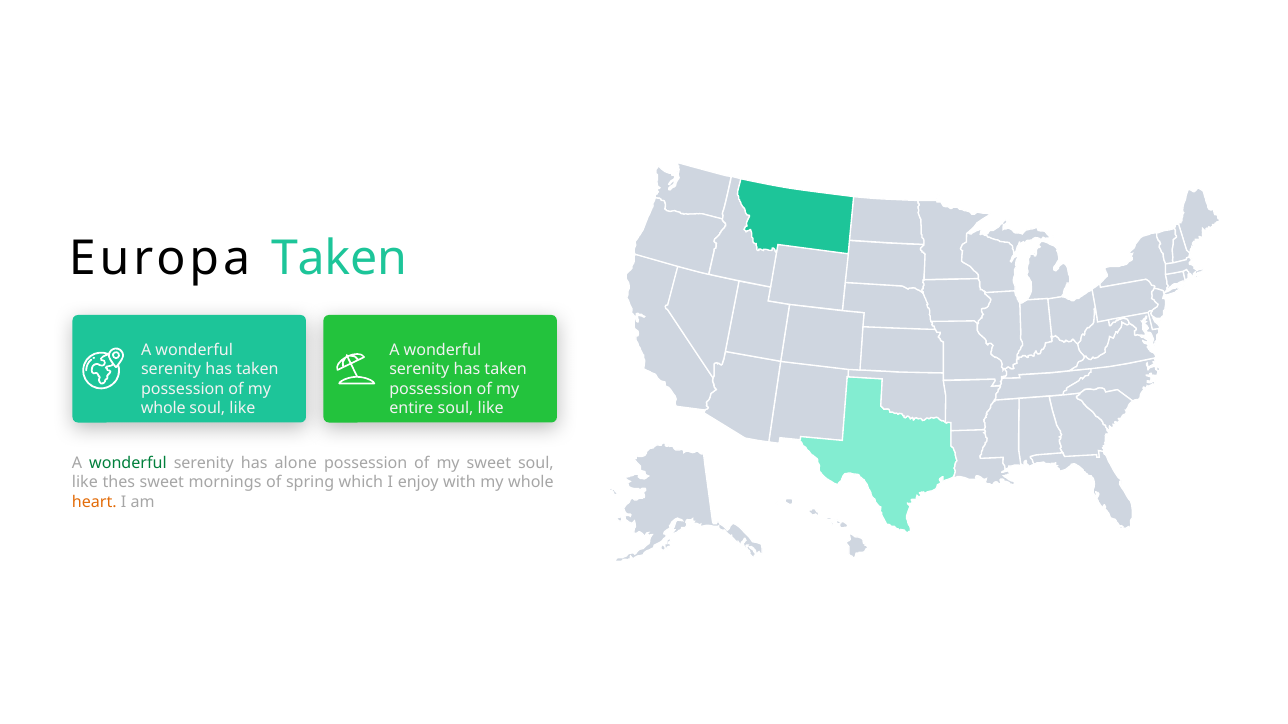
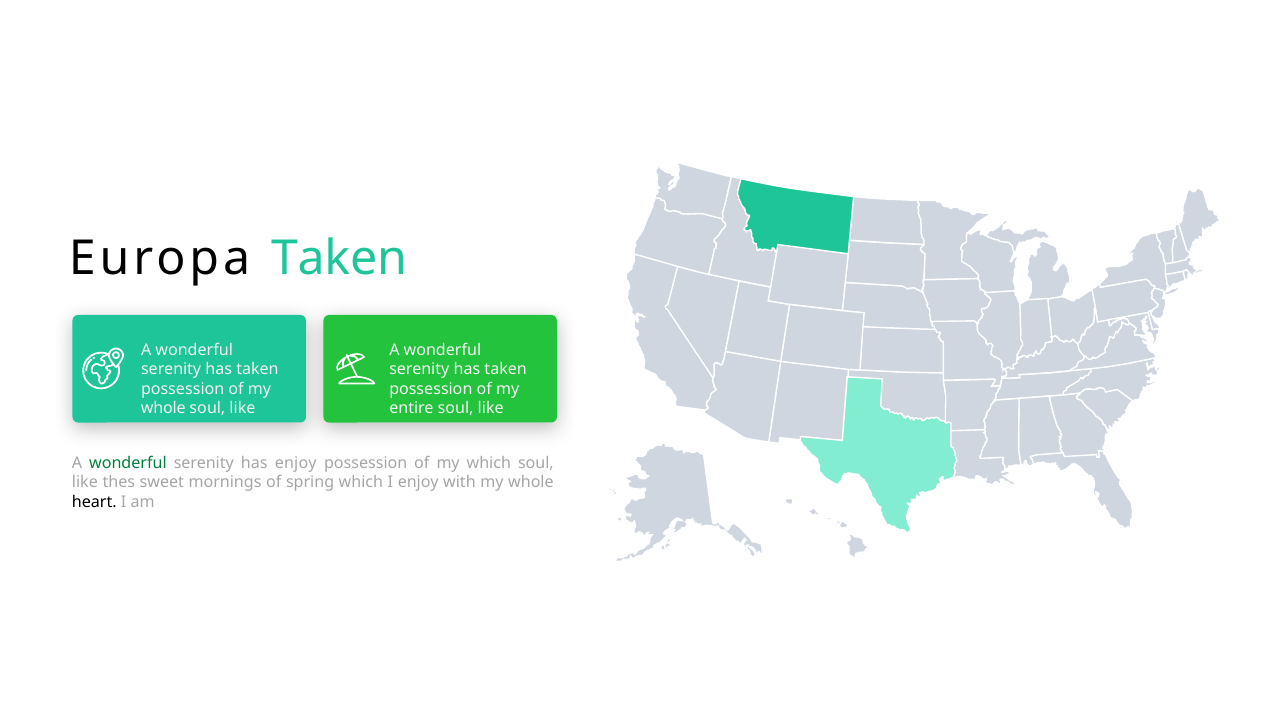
has alone: alone -> enjoy (296, 464)
my sweet: sweet -> which (489, 464)
heart colour: orange -> black (94, 502)
